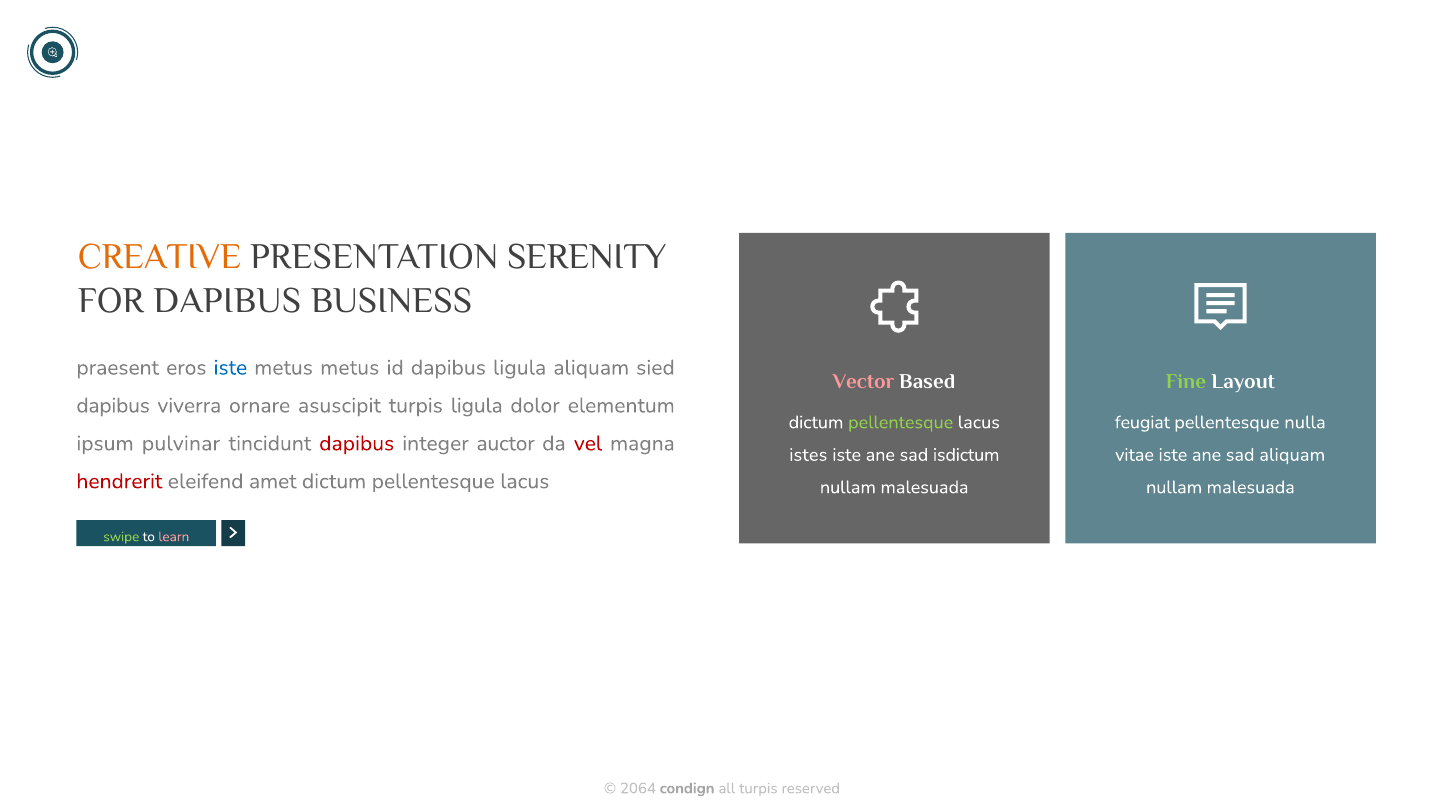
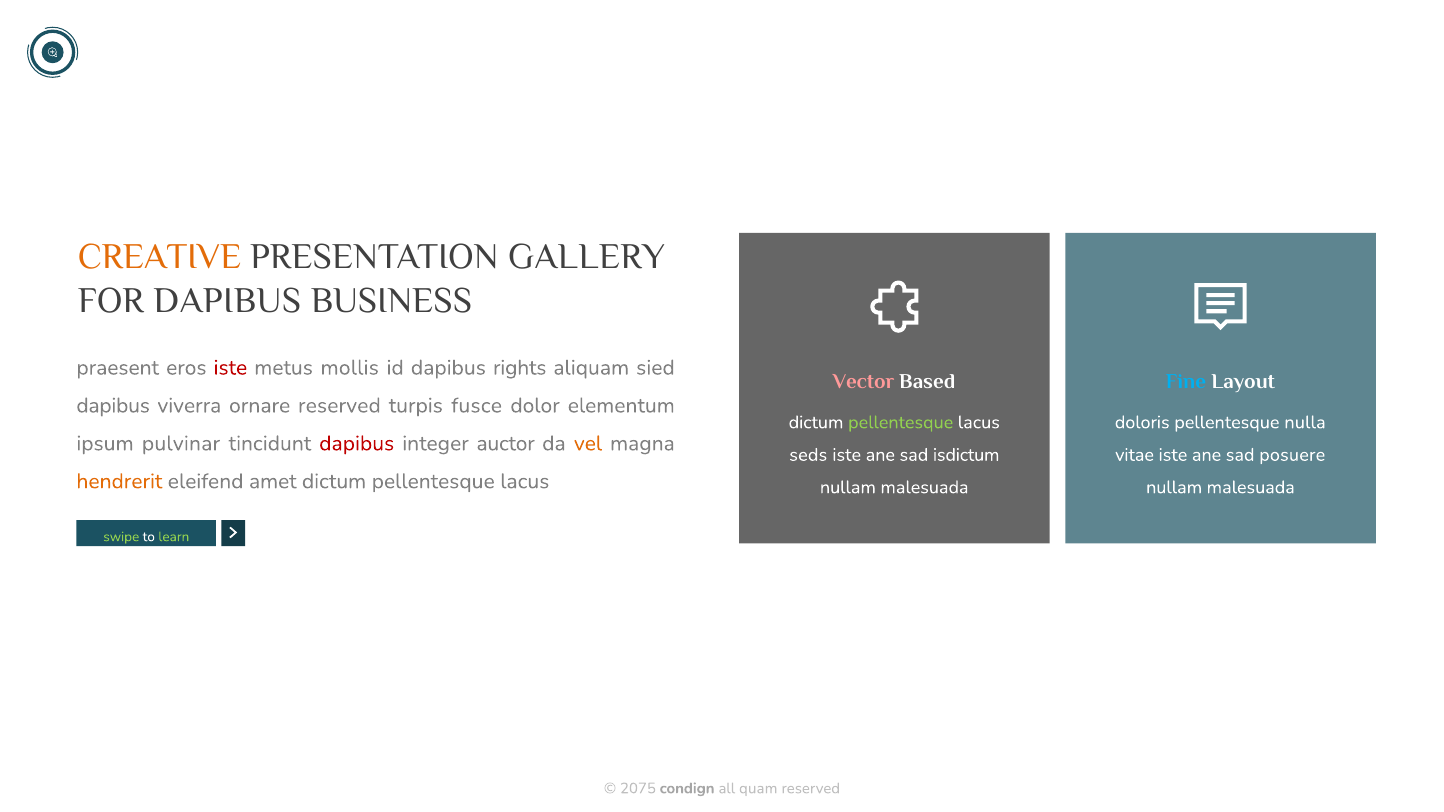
SERENITY: SERENITY -> GALLERY (587, 257)
iste colour: blue -> red (230, 368)
metus metus: metus -> mollis (350, 368)
dapibus ligula: ligula -> rights (520, 368)
Fine colour: light green -> light blue (1186, 381)
ornare asuscipit: asuscipit -> reserved (339, 406)
turpis ligula: ligula -> fusce (477, 406)
feugiat: feugiat -> doloris (1142, 422)
vel colour: red -> orange (588, 444)
istes: istes -> seds (808, 455)
sad aliquam: aliquam -> posuere (1292, 455)
hendrerit colour: red -> orange (119, 481)
learn colour: pink -> light green (174, 537)
2064: 2064 -> 2075 (638, 788)
all turpis: turpis -> quam (758, 788)
